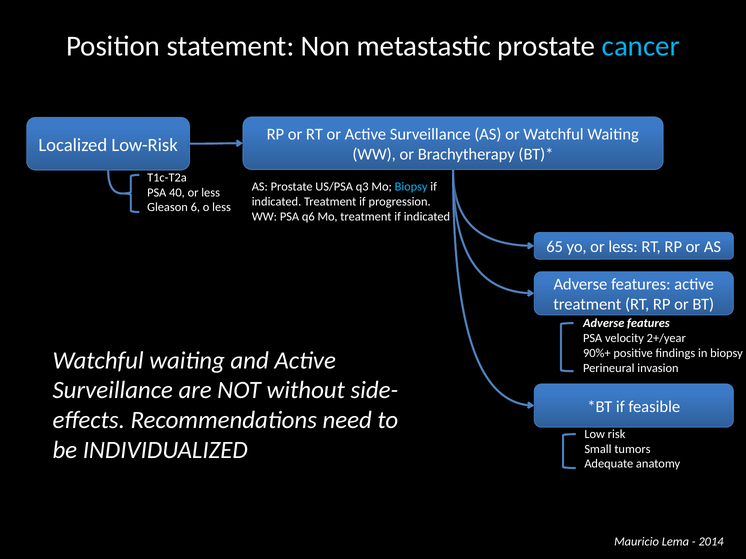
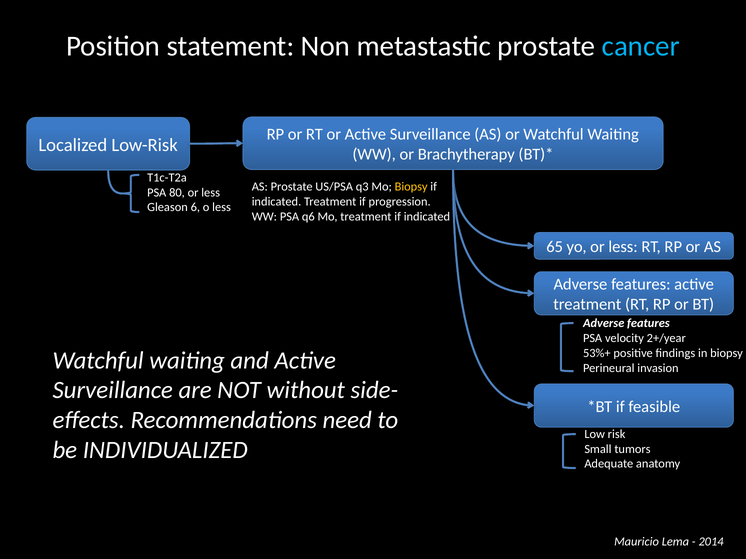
Biopsy colour: light blue -> yellow (411, 187)
40: 40 -> 80 (177, 193)
90%+: 90%+ -> 53%+ (597, 353)
